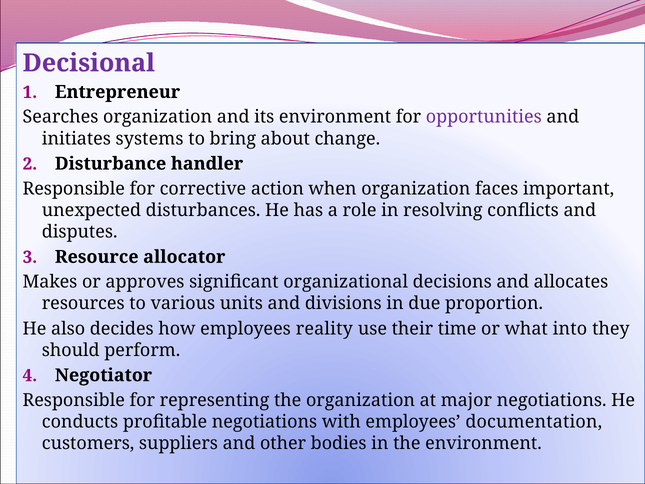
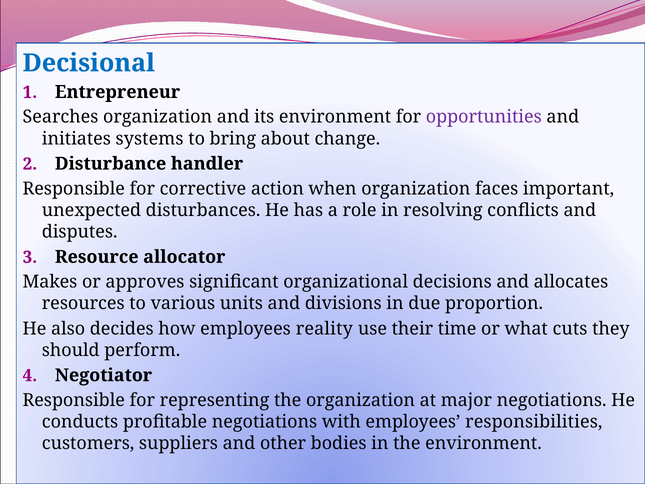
Decisional colour: purple -> blue (89, 63)
into: into -> cuts (570, 328)
documentation: documentation -> responsibilities (534, 422)
